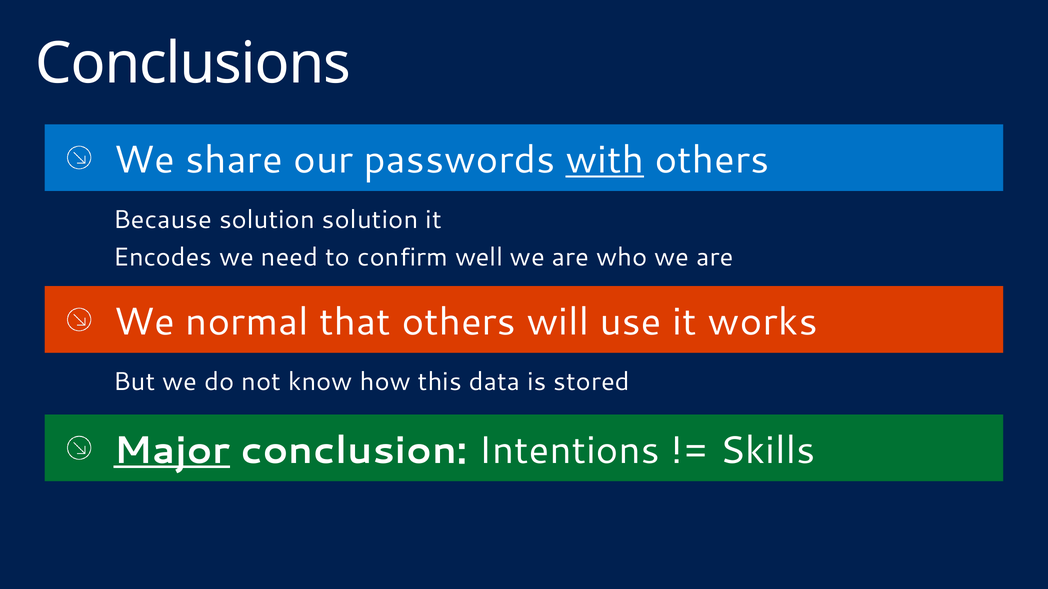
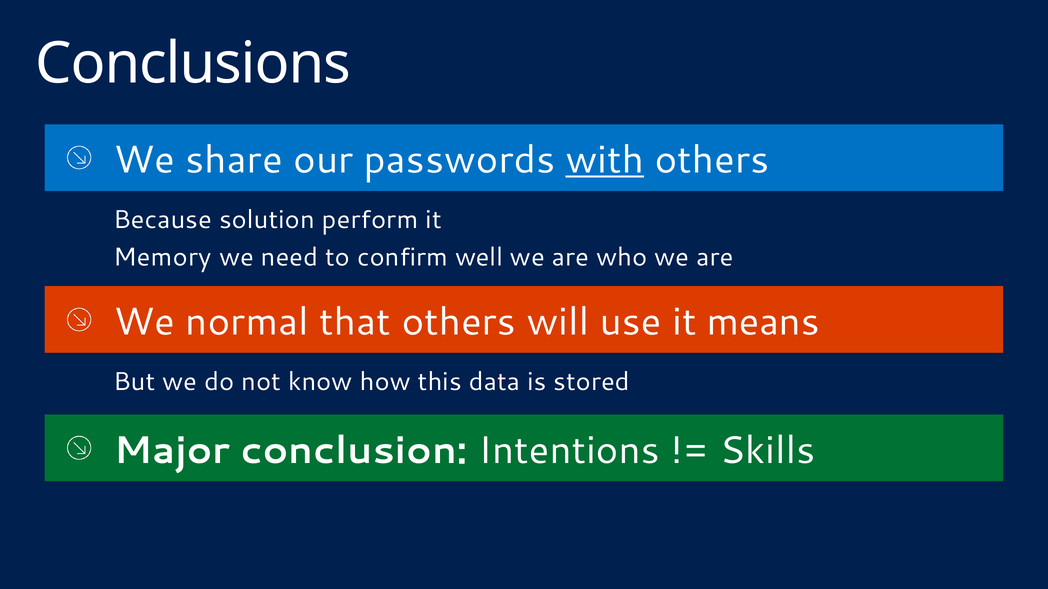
solution solution: solution -> perform (370, 220)
Encodes: Encodes -> Memory (162, 257)
works: works -> means (763, 322)
Major underline: present -> none (172, 451)
